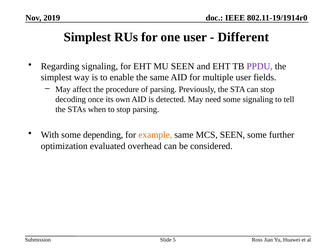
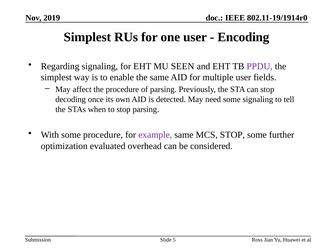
Different: Different -> Encoding (243, 37)
some depending: depending -> procedure (103, 135)
example colour: orange -> purple (155, 135)
MCS SEEN: SEEN -> STOP (232, 135)
